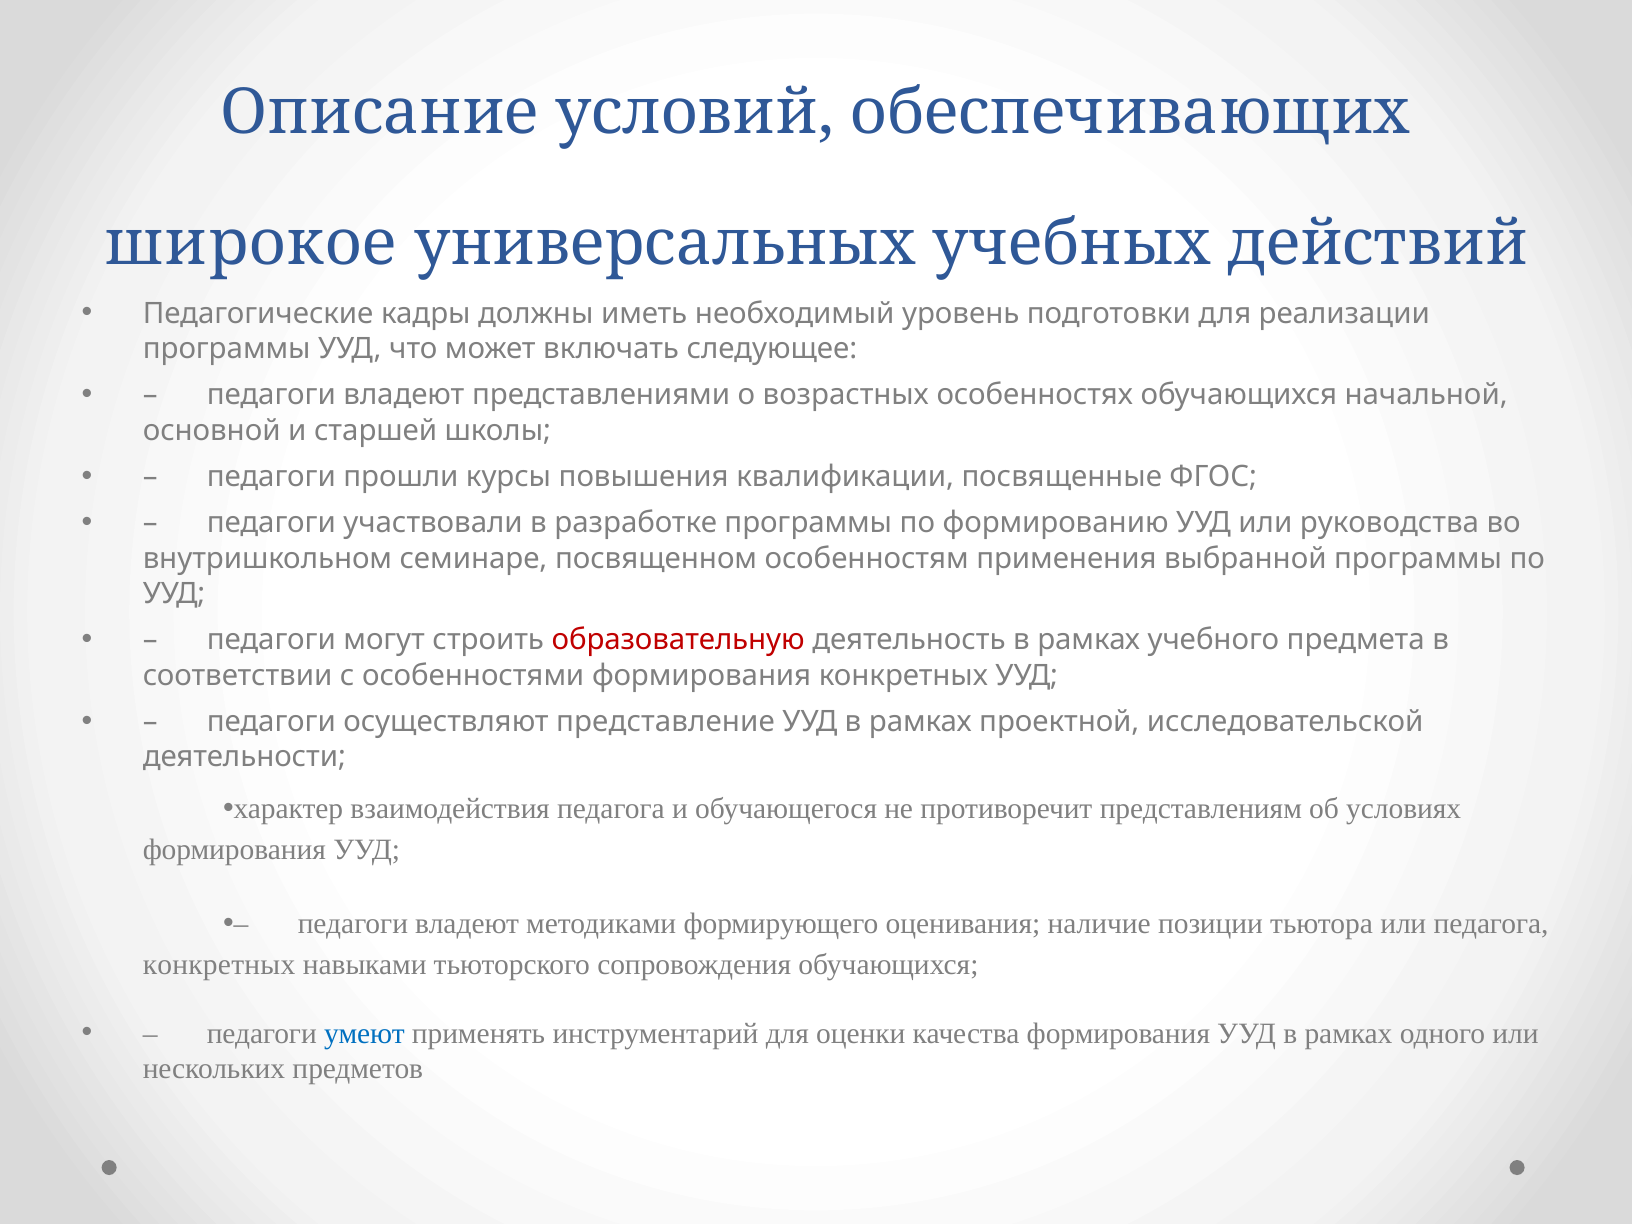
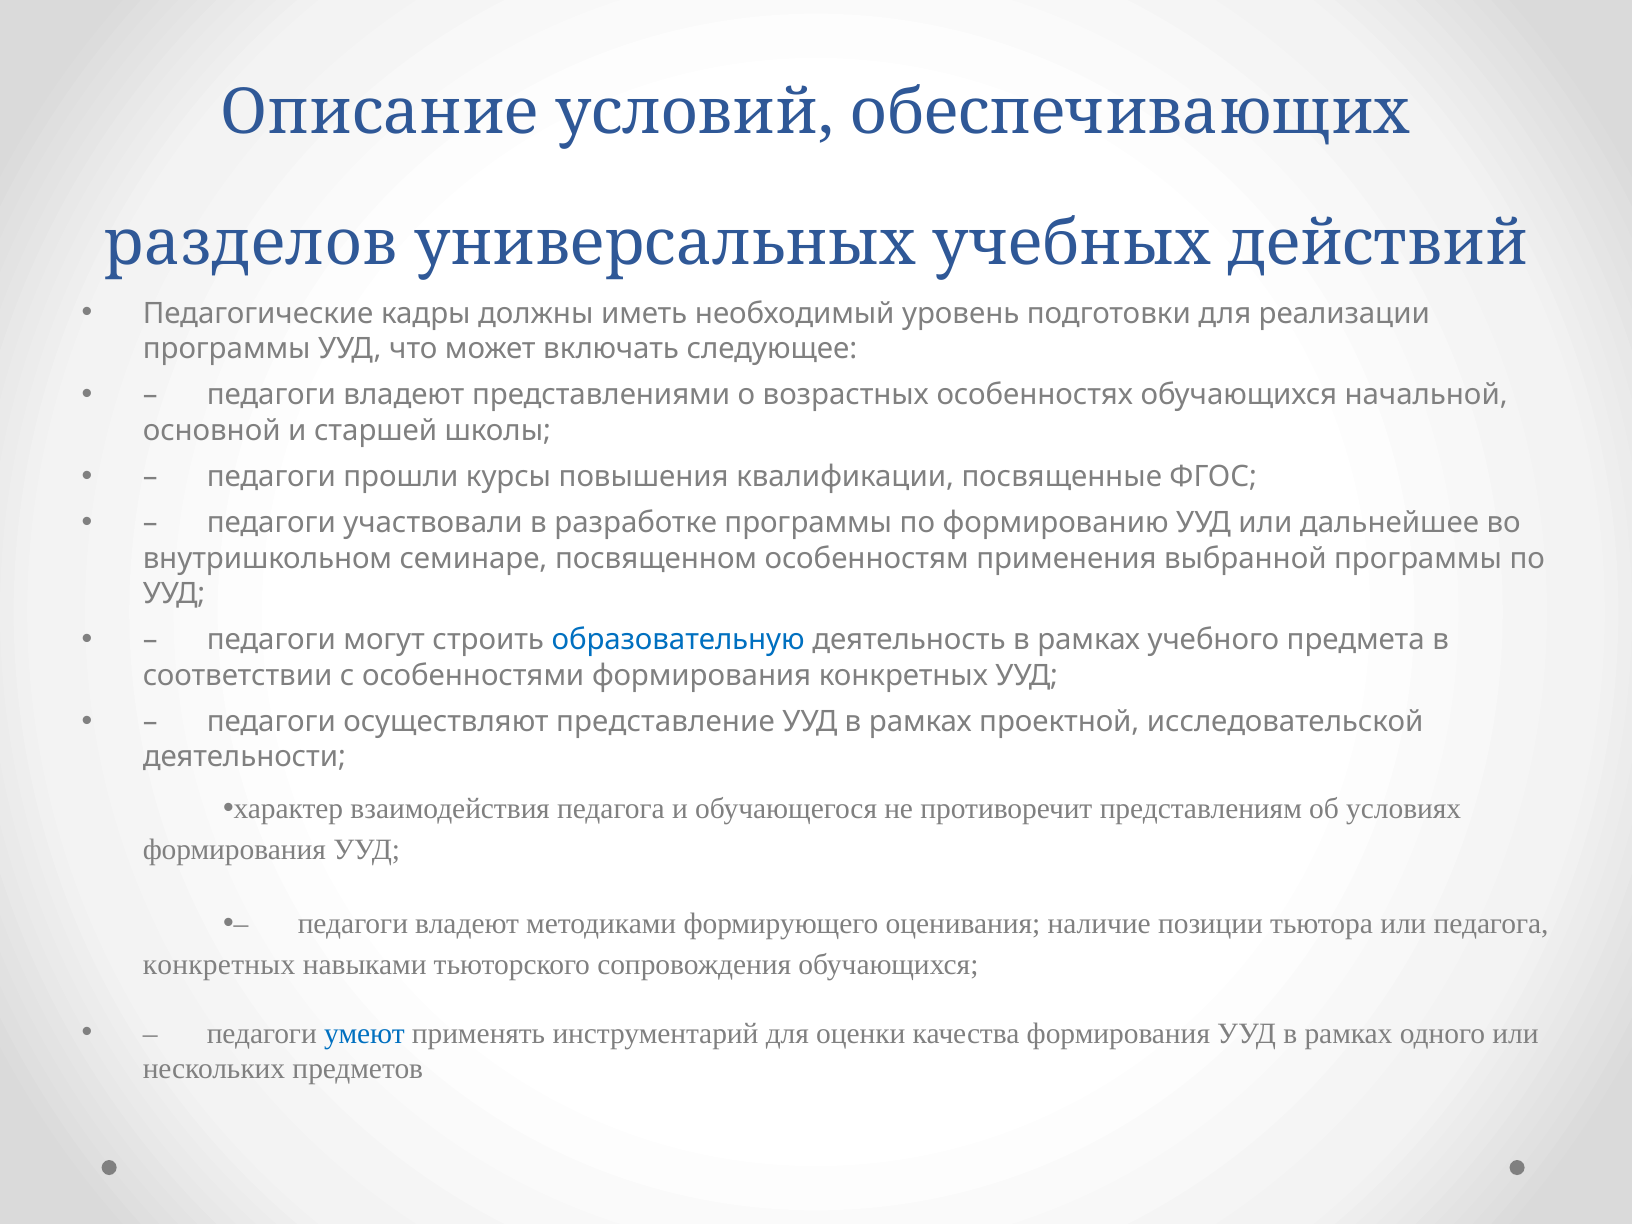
широкое: широкое -> разделов (251, 244)
руководства: руководства -> дальнейшее (1389, 523)
образовательную colour: red -> blue (678, 640)
